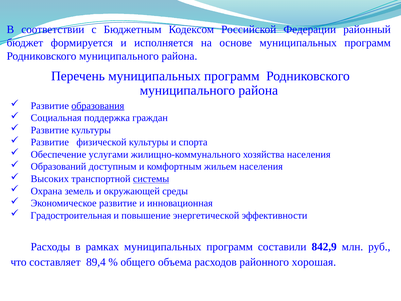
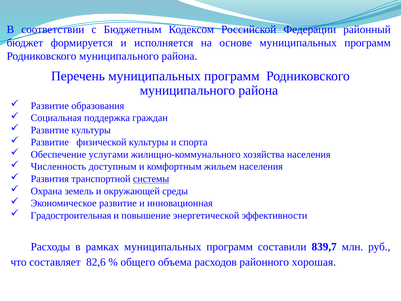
образования underline: present -> none (98, 106)
Образований: Образований -> Численность (58, 167)
Высоких: Высоких -> Развития (50, 179)
842,9: 842,9 -> 839,7 (324, 247)
89,4: 89,4 -> 82,6 (96, 262)
